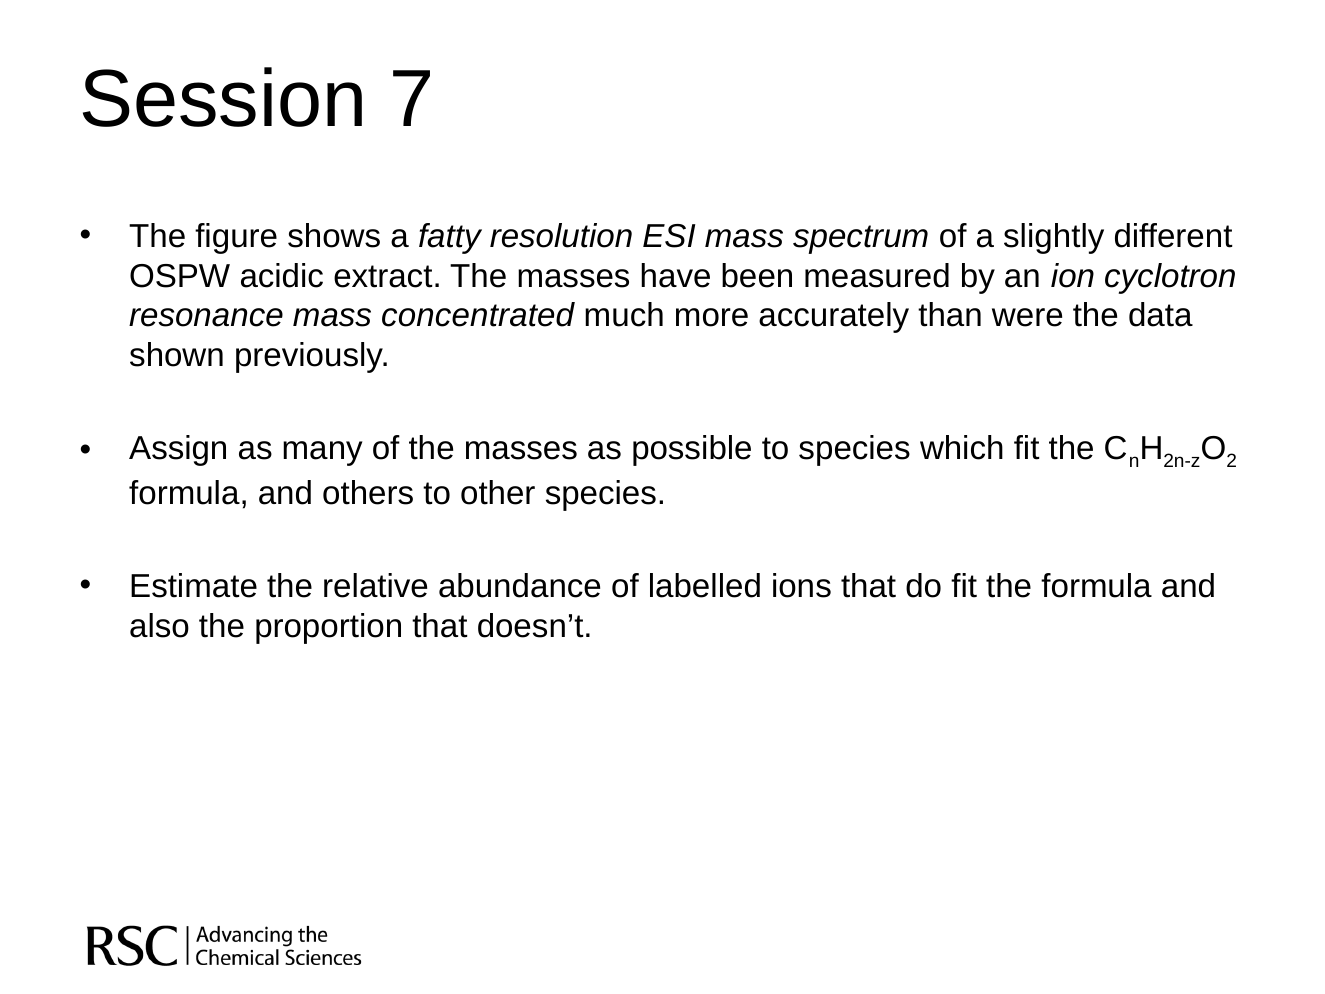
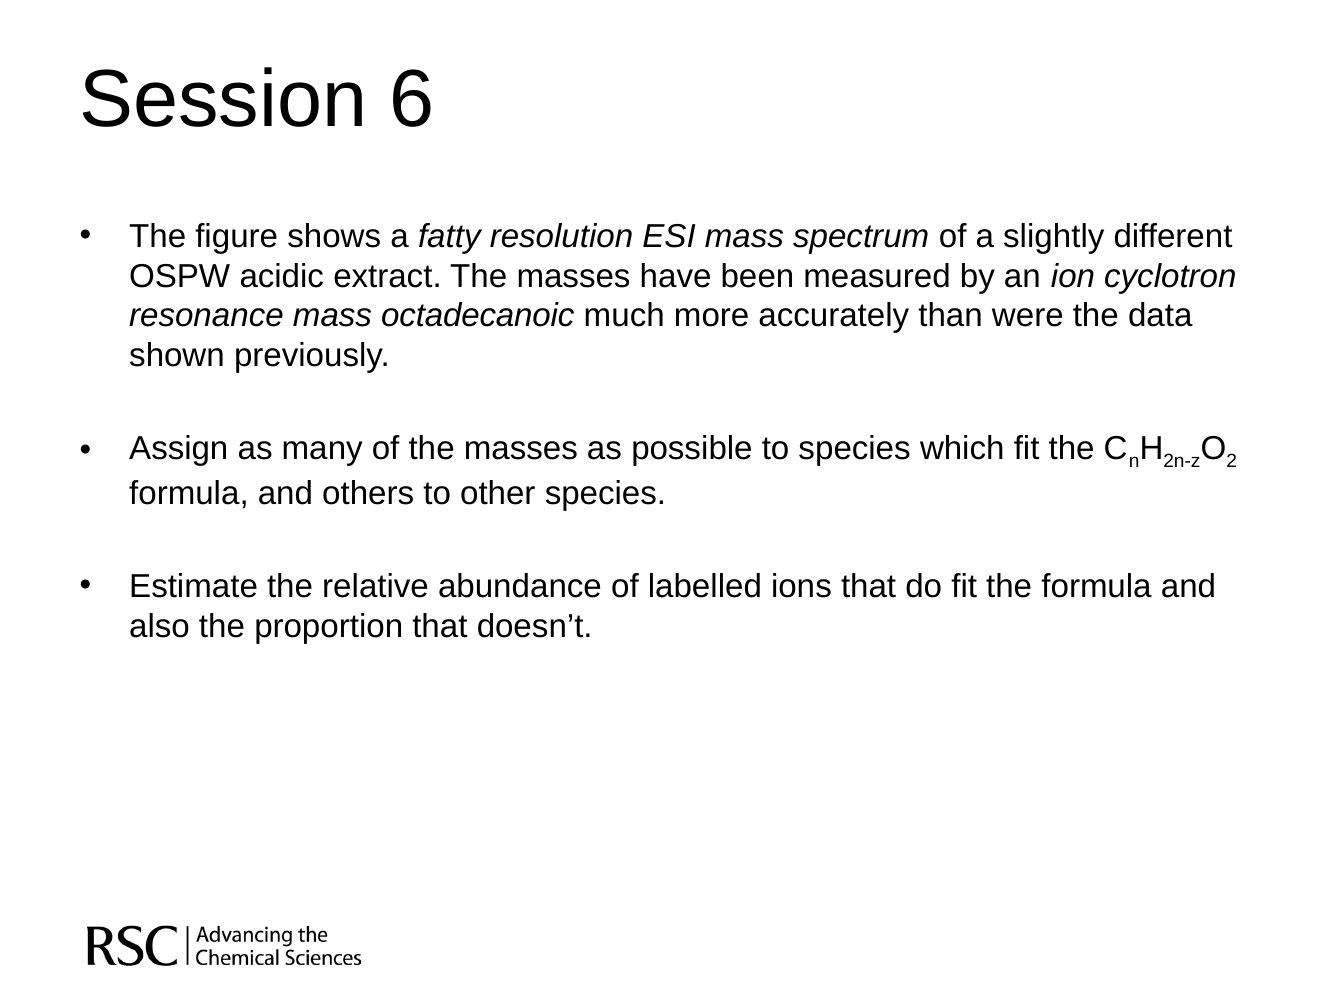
7: 7 -> 6 (412, 100)
concentrated: concentrated -> octadecanoic (478, 316)
